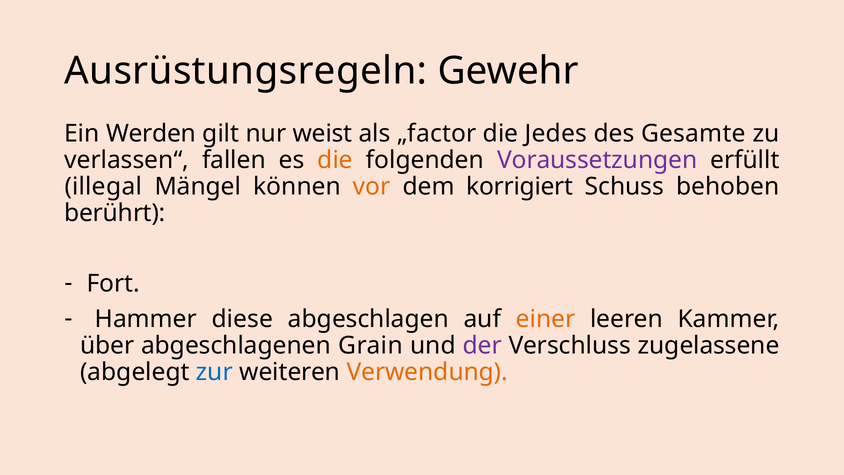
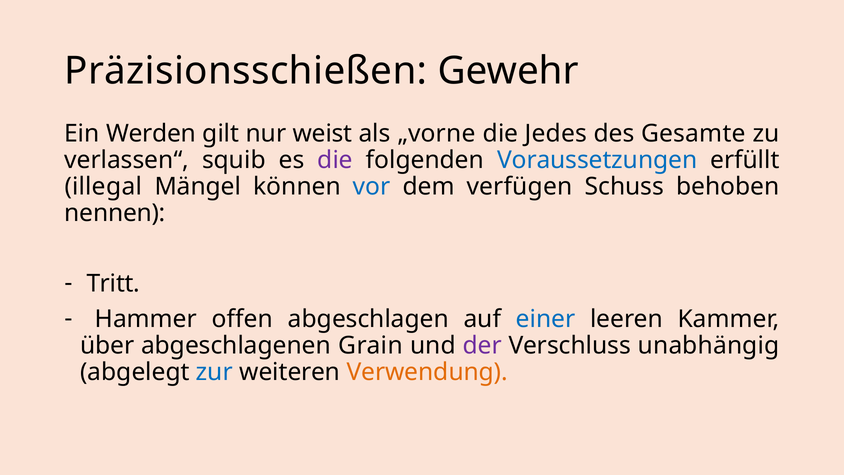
Ausrüstungsregeln: Ausrüstungsregeln -> Präzisionsschießen (246, 71)
„factor: „factor -> „vorne (437, 133)
fallen: fallen -> squib (234, 160)
die colour: orange -> purple (335, 160)
Voraussetzungen colour: purple -> blue (597, 160)
vor colour: orange -> blue (372, 186)
korrigiert: korrigiert -> verfügen (520, 186)
berührt: berührt -> nennen (115, 213)
Fort: Fort -> Tritt (113, 284)
diese: diese -> offen (242, 319)
einer colour: orange -> blue (546, 319)
zugelassene: zugelassene -> unabhängig (709, 345)
